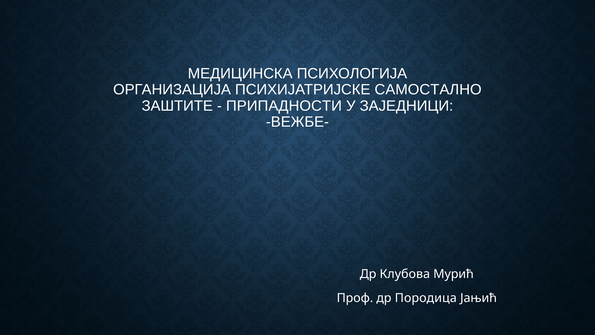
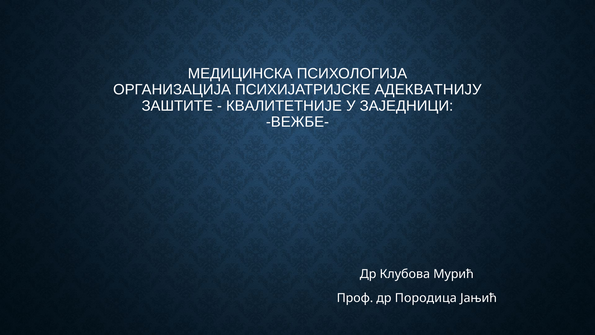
САМОСТАЛНО: САМОСТАЛНО -> АДЕКВАТНИЈУ (428, 90)
ПРИПАДНОСТИ: ПРИПАДНОСТИ -> КВАЛИТЕТНИЈЕ (284, 106)
